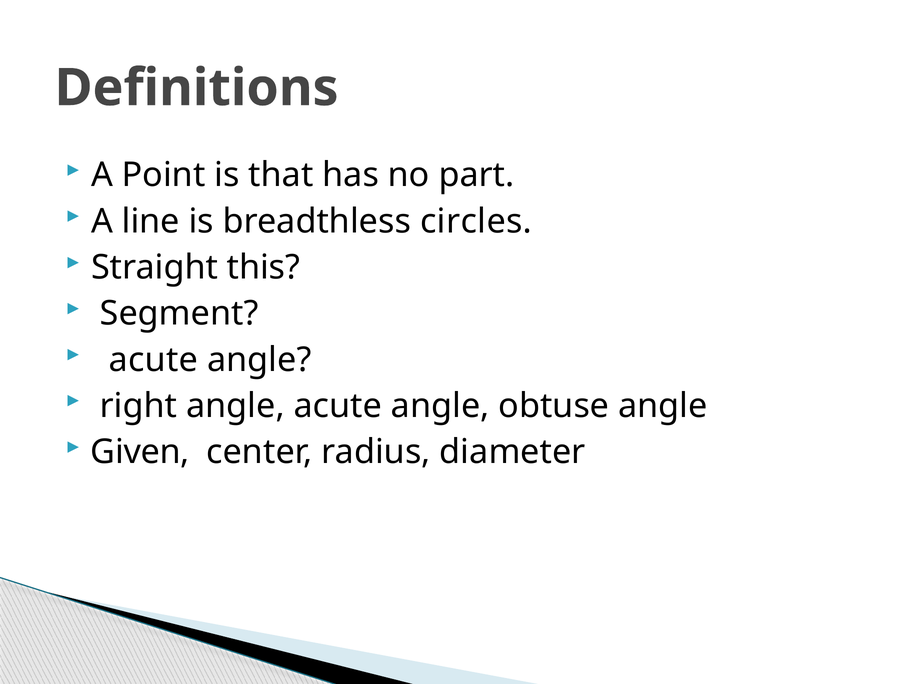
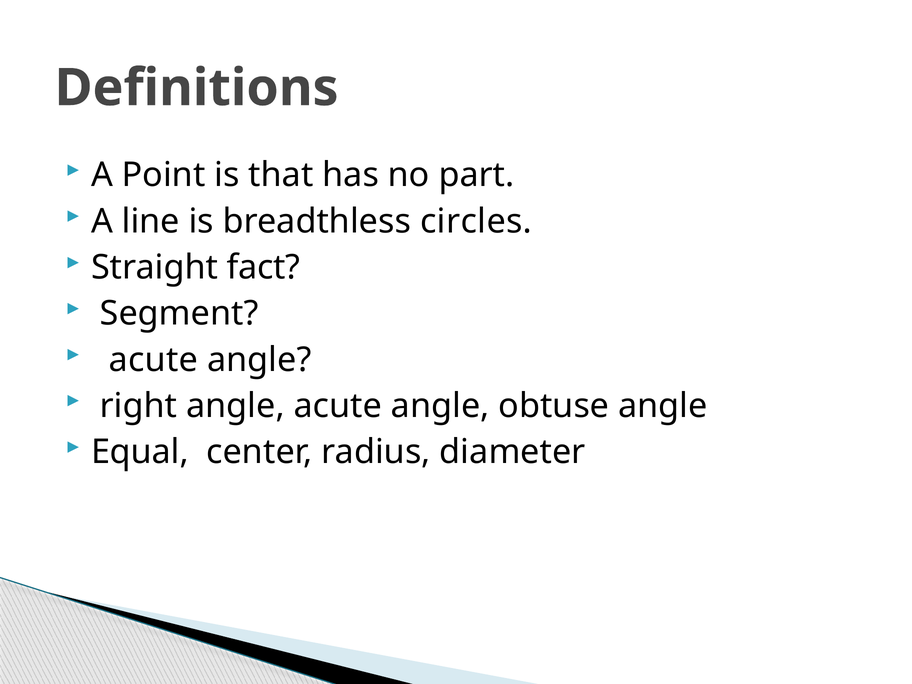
this: this -> fact (264, 267)
Given: Given -> Equal (140, 452)
